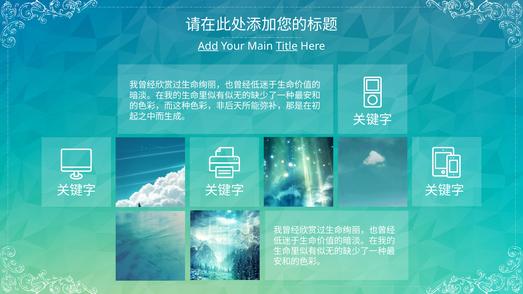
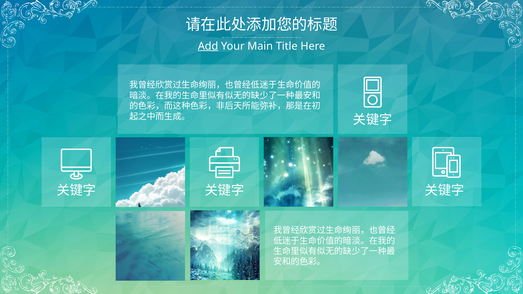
Title underline: present -> none (287, 46)
